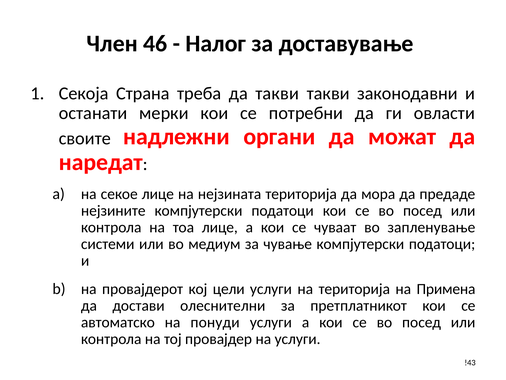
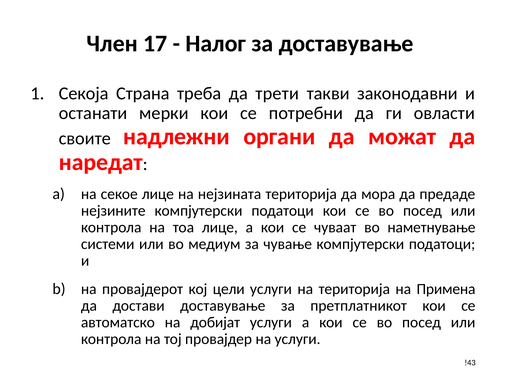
46: 46 -> 17 (155, 43)
да такви: такви -> трети (277, 93)
запленување: запленување -> наметнување (431, 227)
достави олеснителни: олеснителни -> доставување (223, 305)
понуди: понуди -> добијат (215, 322)
